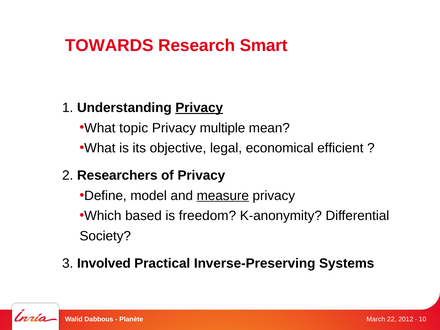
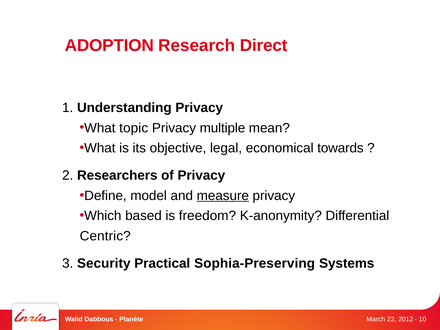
TOWARDS: TOWARDS -> ADOPTION (109, 46)
Smart: Smart -> Direct (264, 46)
Privacy underline: present -> none (199, 108)
efficient: efficient -> towards (340, 148)
Society: Society -> Centric (105, 236)
Involved: Involved -> Security (104, 263)
Inverse-Preserving: Inverse-Preserving -> Sophia-Preserving (255, 263)
